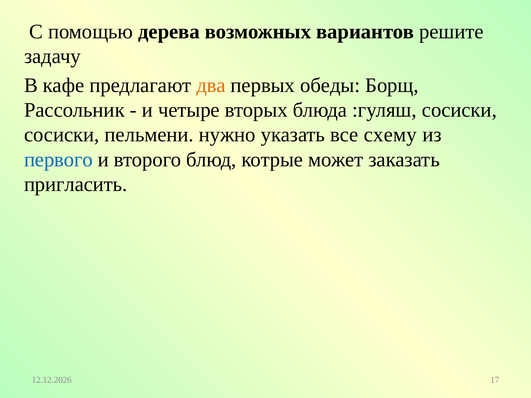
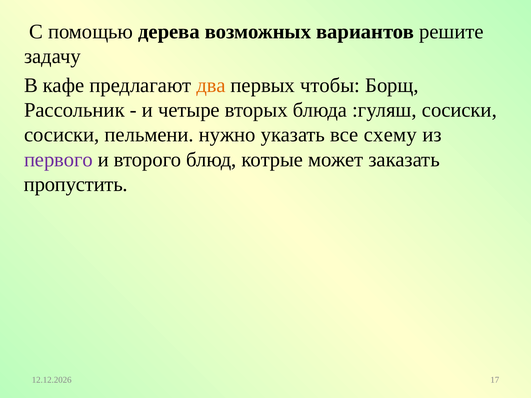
обеды: обеды -> чтобы (330, 85)
первого colour: blue -> purple (58, 160)
пригласить: пригласить -> пропустить (76, 184)
